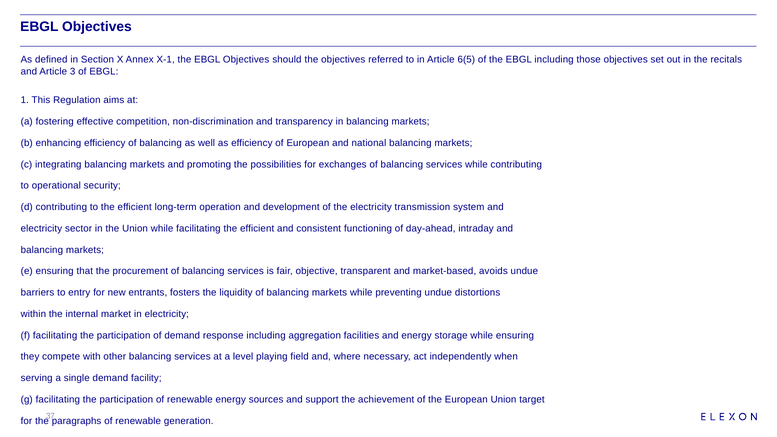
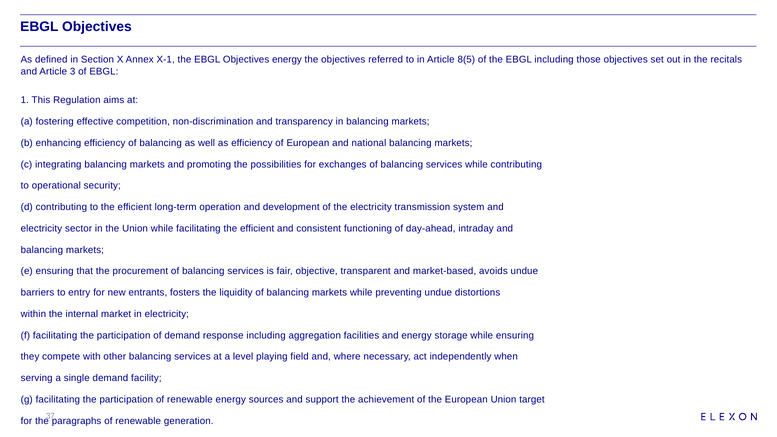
Objectives should: should -> energy (287, 60)
6(5: 6(5 -> 8(5 (466, 60)
